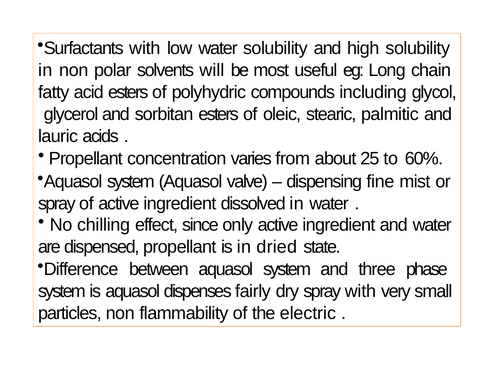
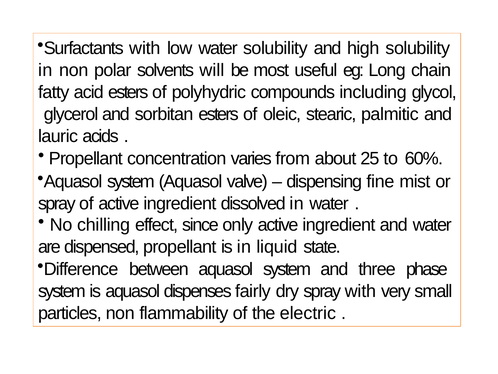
dried: dried -> liquid (277, 247)
